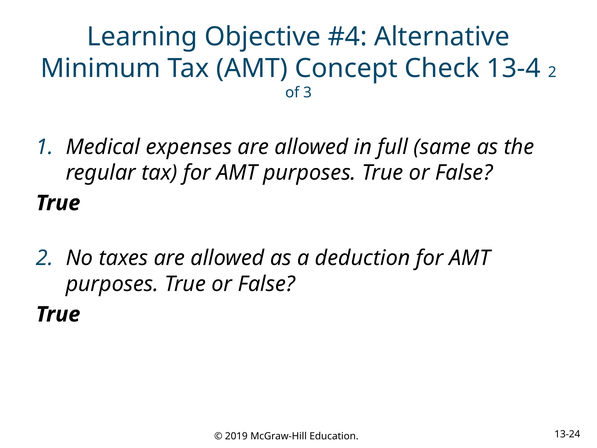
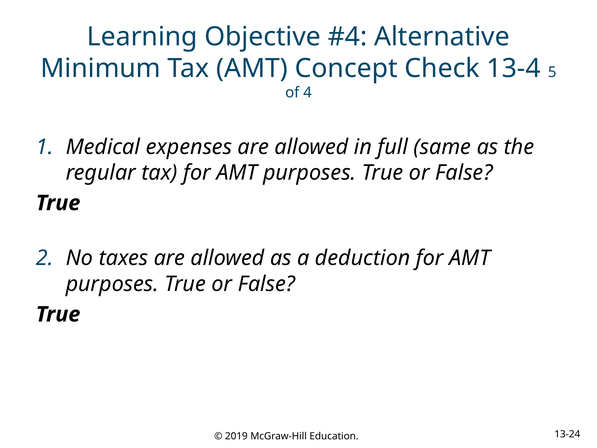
13-4 2: 2 -> 5 (552, 72)
3: 3 -> 4 (307, 92)
